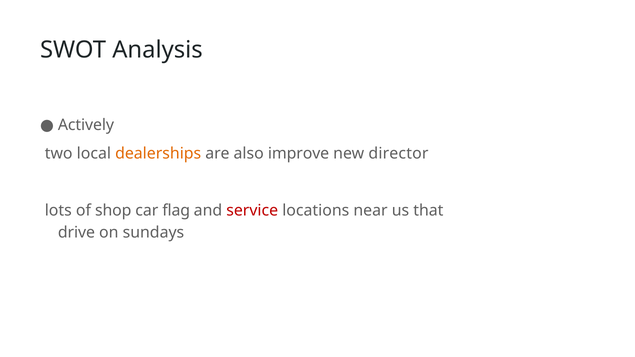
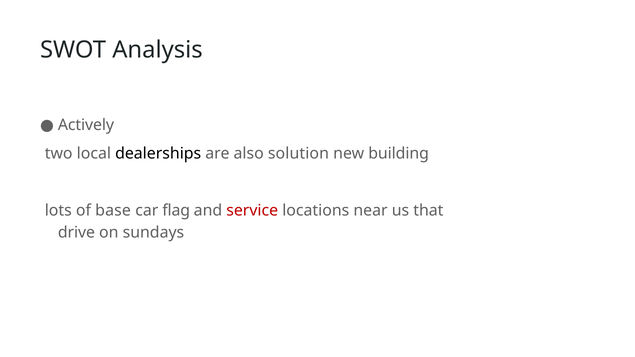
dealerships colour: orange -> black (158, 154)
improve: improve -> solution (298, 154)
director: director -> building (399, 154)
shop: shop -> base (113, 211)
